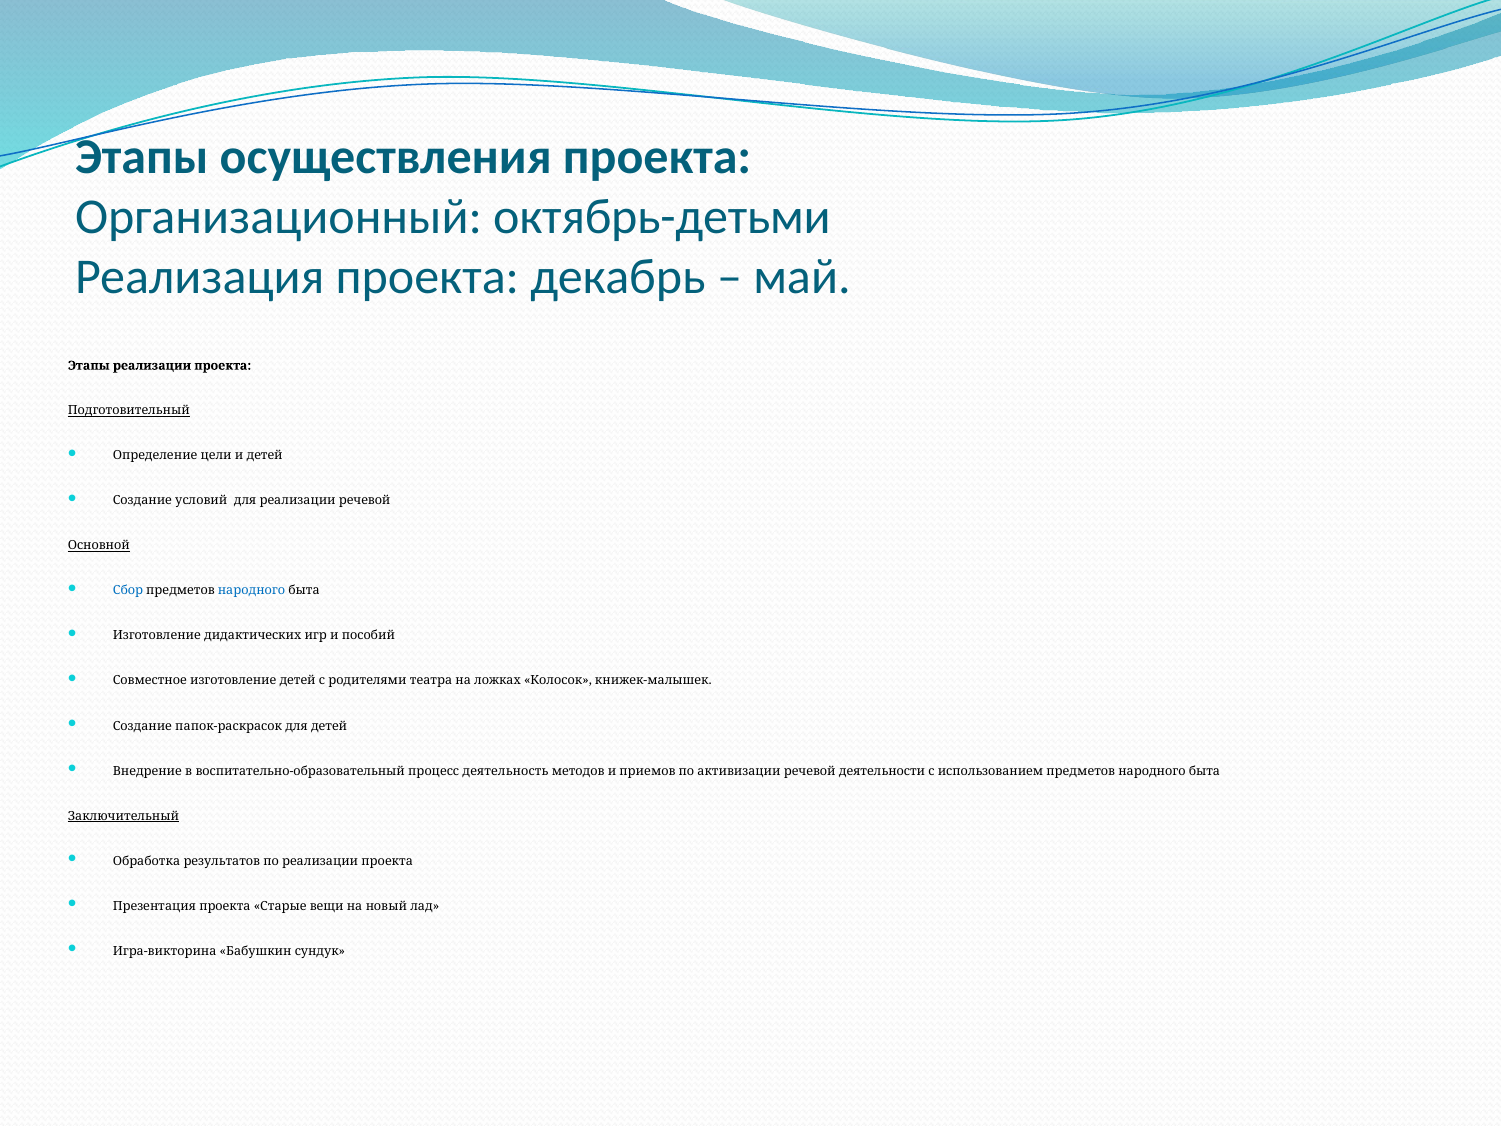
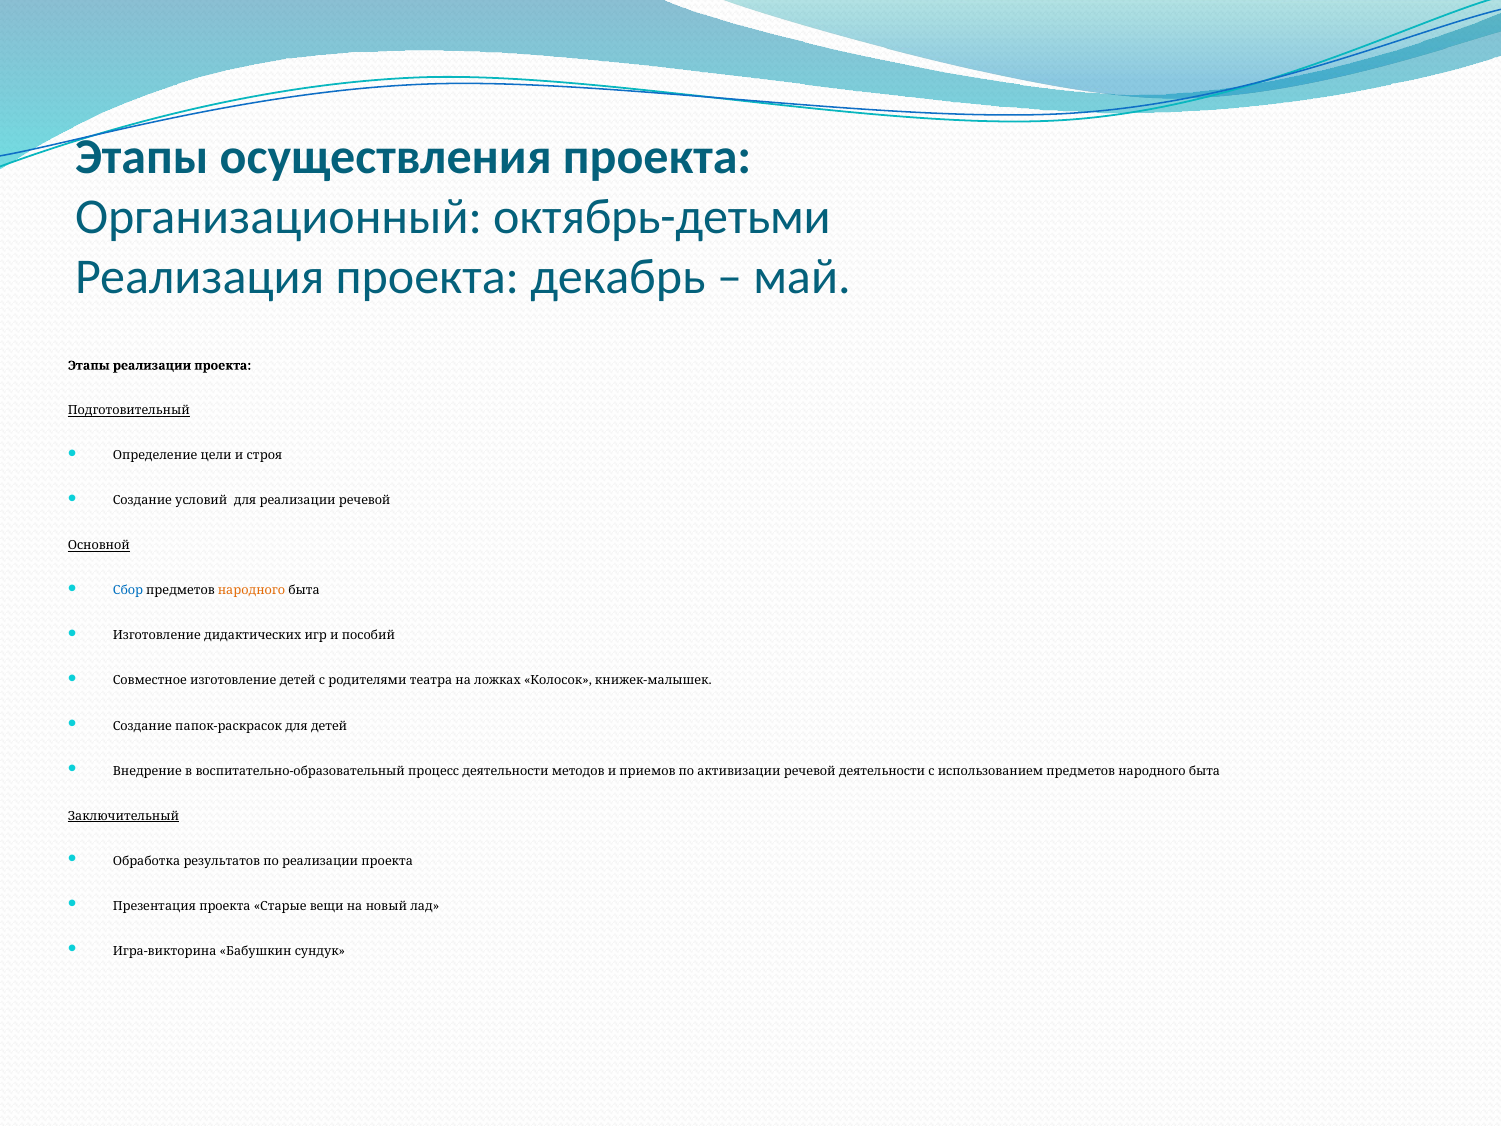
и детей: детей -> строя (265, 456)
народного colour: blue -> orange (251, 591)
процесс деятельность: деятельность -> деятельности (505, 771)
